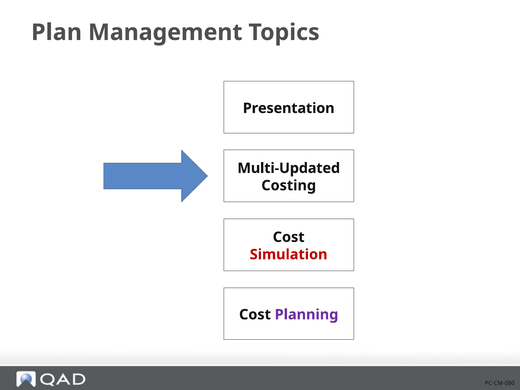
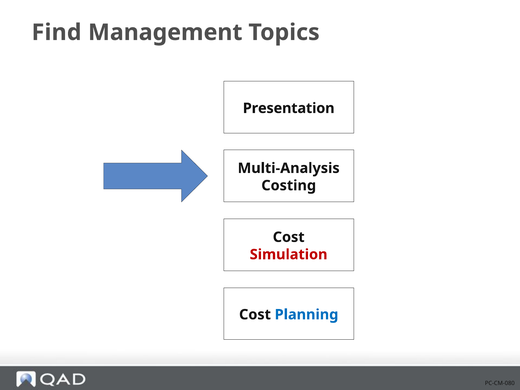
Plan: Plan -> Find (57, 32)
Multi-Updated: Multi-Updated -> Multi-Analysis (289, 168)
Planning colour: purple -> blue (307, 315)
